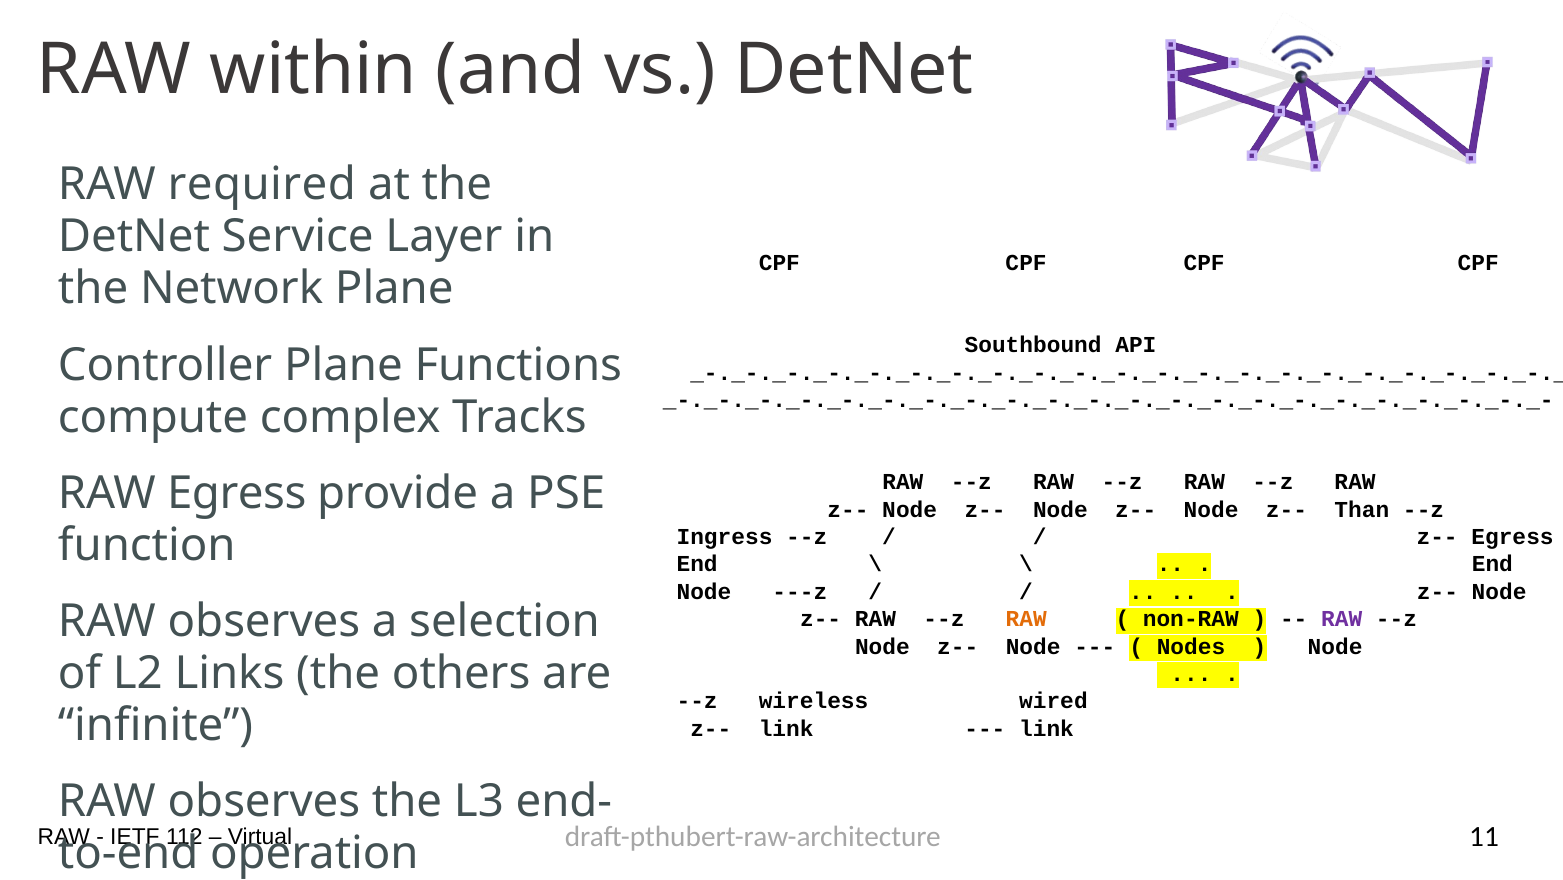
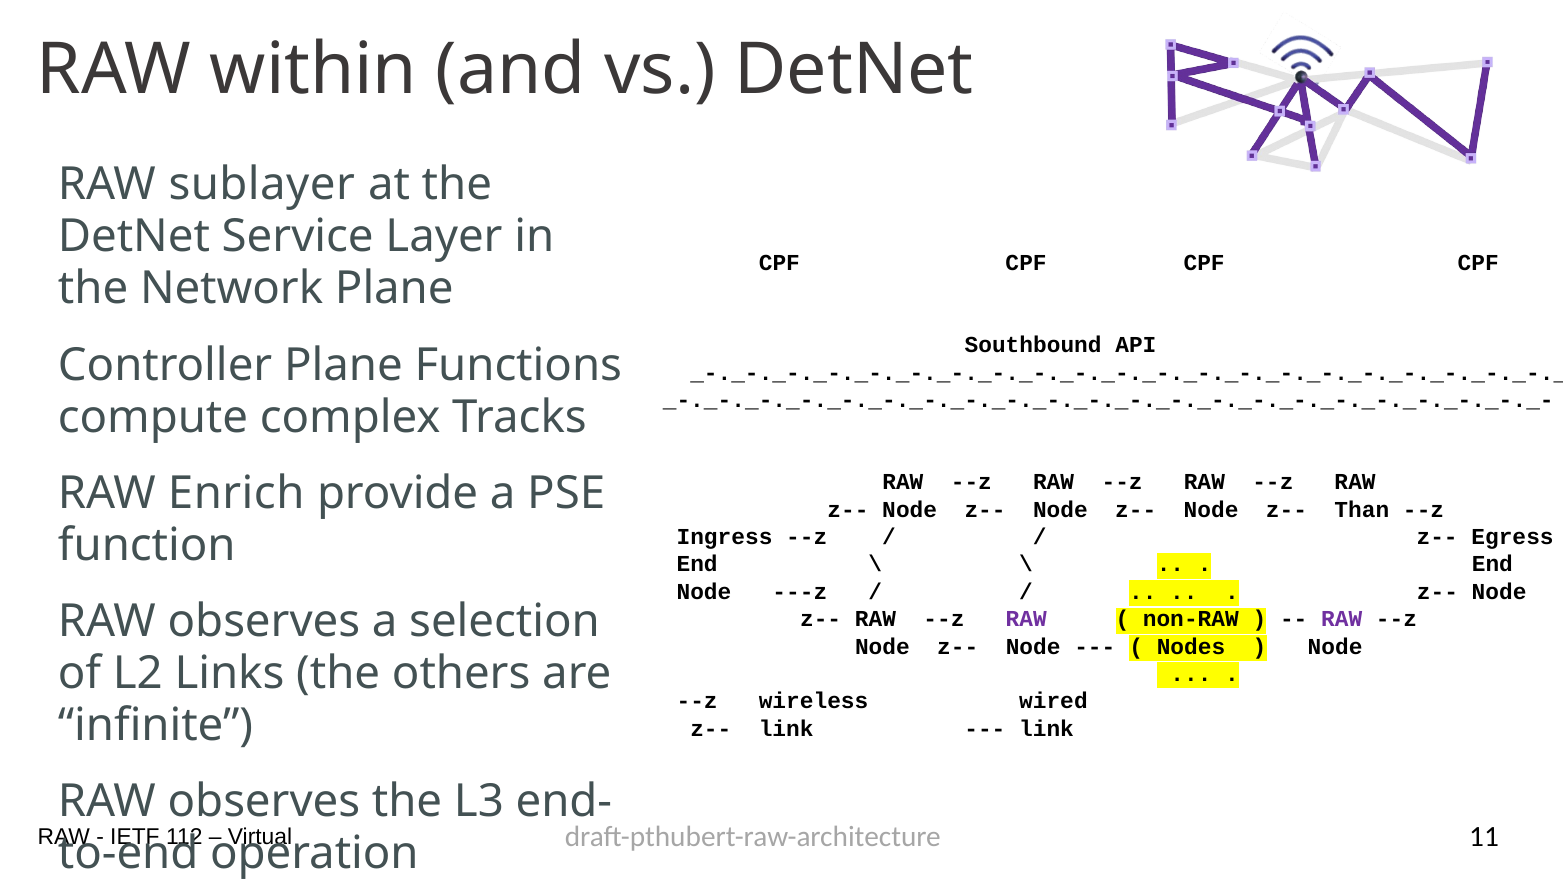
required: required -> sublayer (262, 185)
RAW Egress: Egress -> Enrich (236, 493)
RAW colour: orange -> purple (1026, 619)
